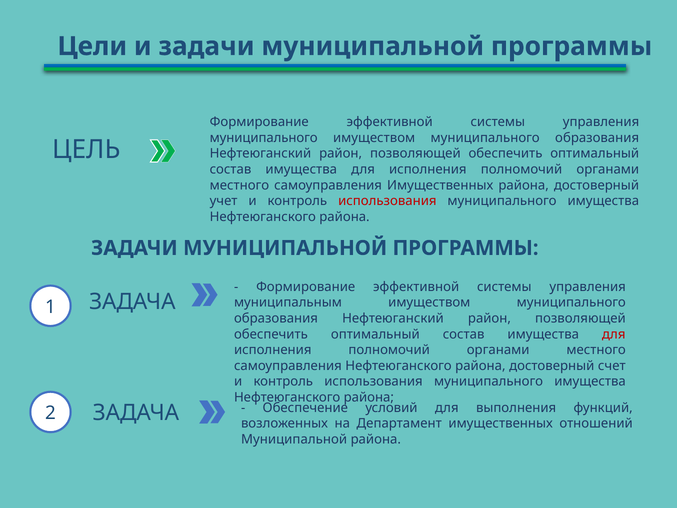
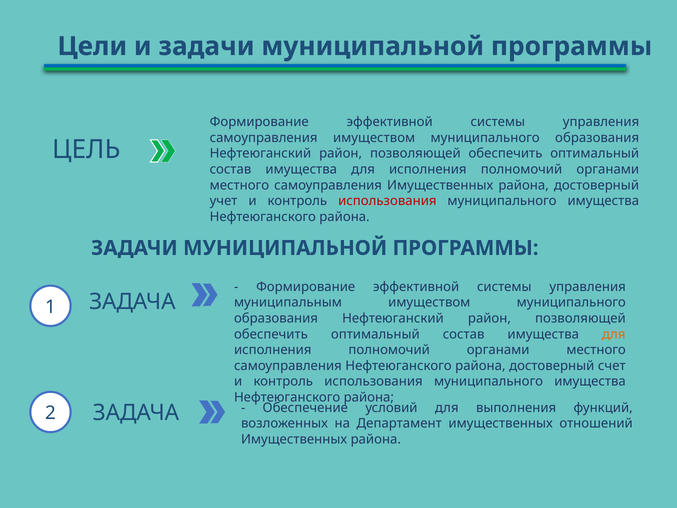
муниципального: муниципального -> самоуправления (264, 138)
для colour: red -> orange (614, 334)
Муниципальной: Муниципальной -> Имущественных (294, 439)
